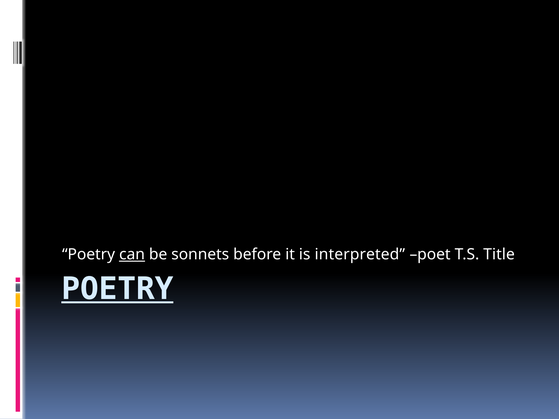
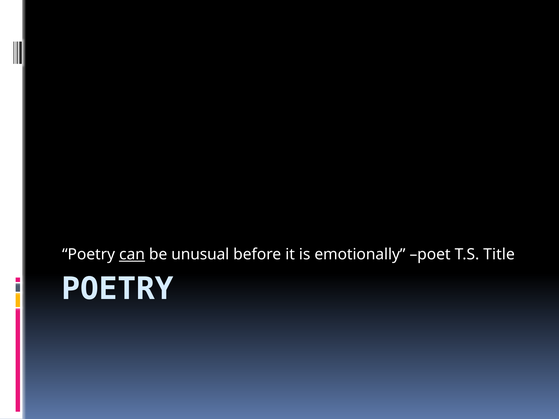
sonnets: sonnets -> unusual (200, 255)
interpreted: interpreted -> emotionally (360, 255)
POETRY underline: present -> none (117, 289)
